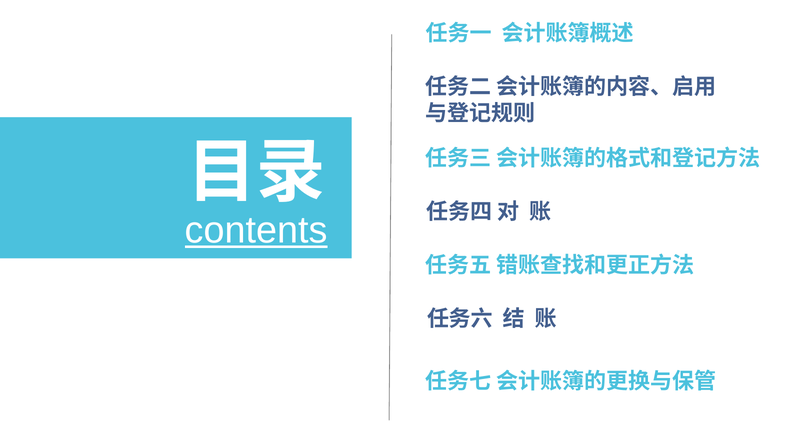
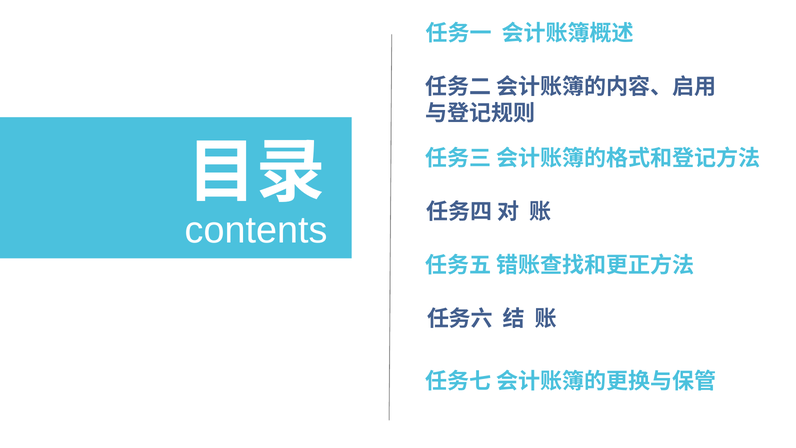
contents underline: present -> none (256, 230)
